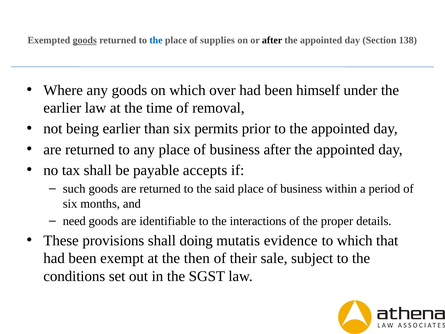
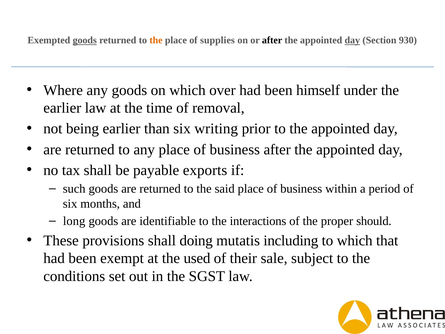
the colour: blue -> orange (156, 40)
day underline: none -> present (352, 40)
138: 138 -> 930 (408, 40)
permits: permits -> writing (216, 129)
accepts: accepts -> exports (205, 170)
need: need -> long (74, 221)
details: details -> should (374, 221)
evidence: evidence -> including (291, 240)
then: then -> used (197, 258)
